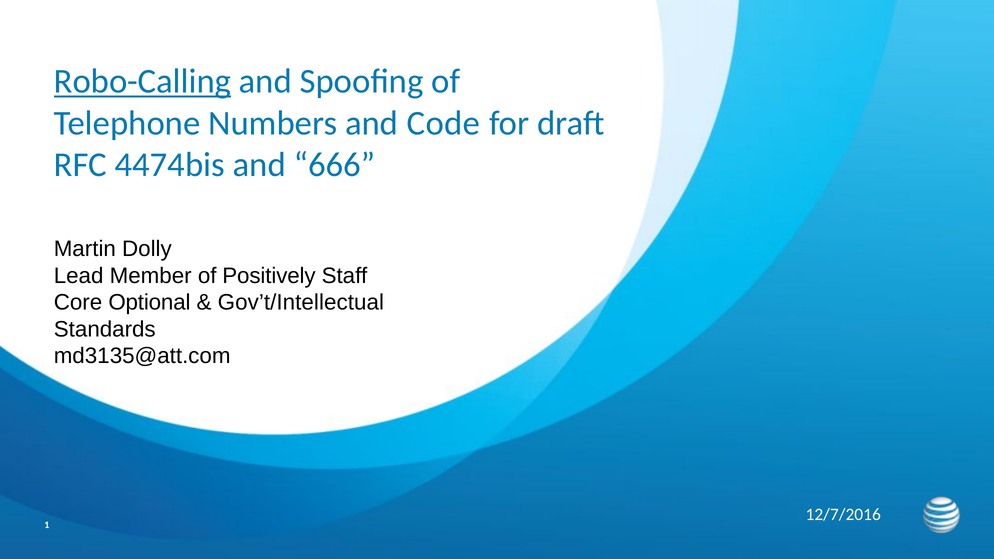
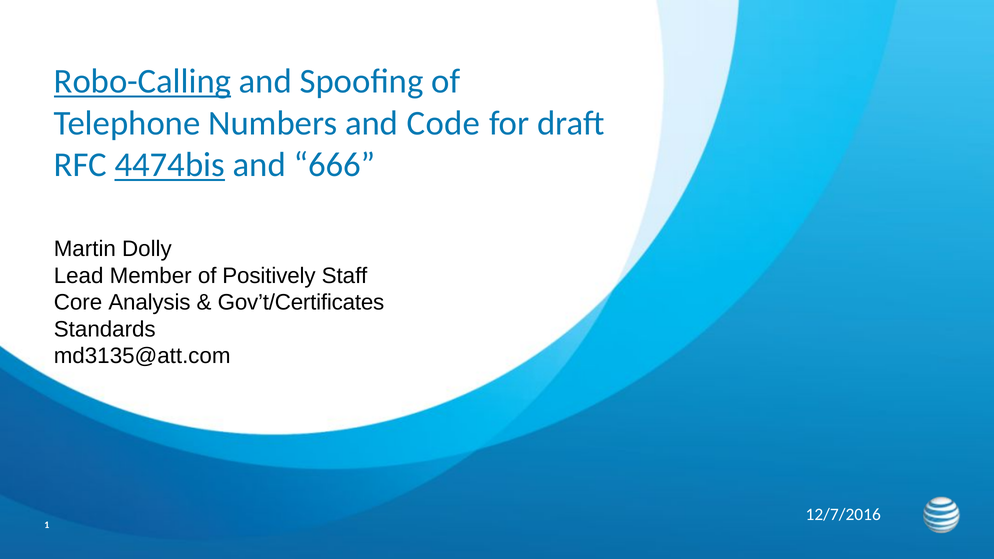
4474bis underline: none -> present (170, 165)
Optional: Optional -> Analysis (149, 303)
Gov’t/Intellectual: Gov’t/Intellectual -> Gov’t/Certificates (301, 303)
